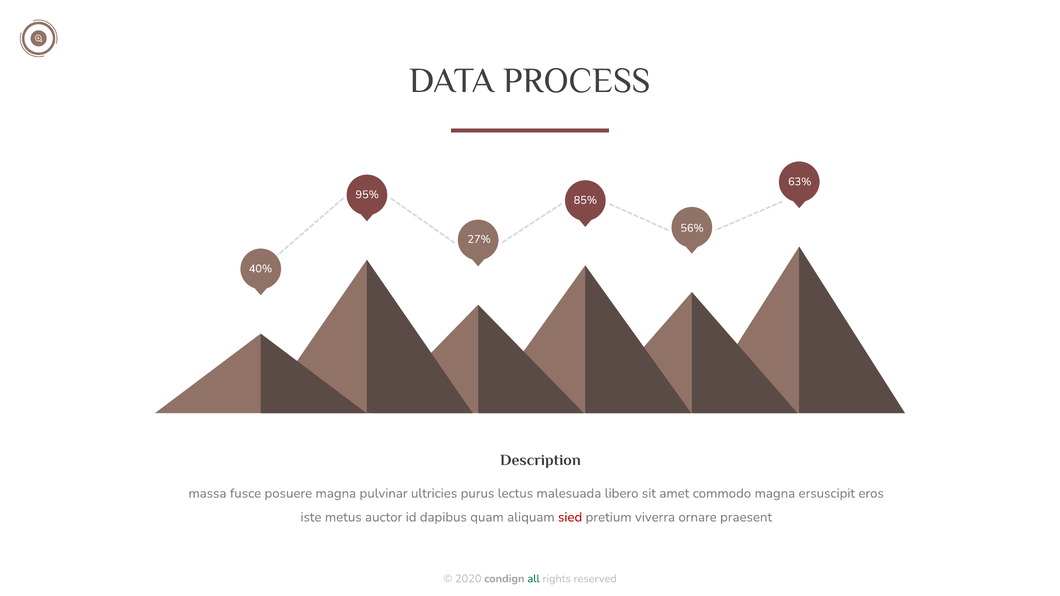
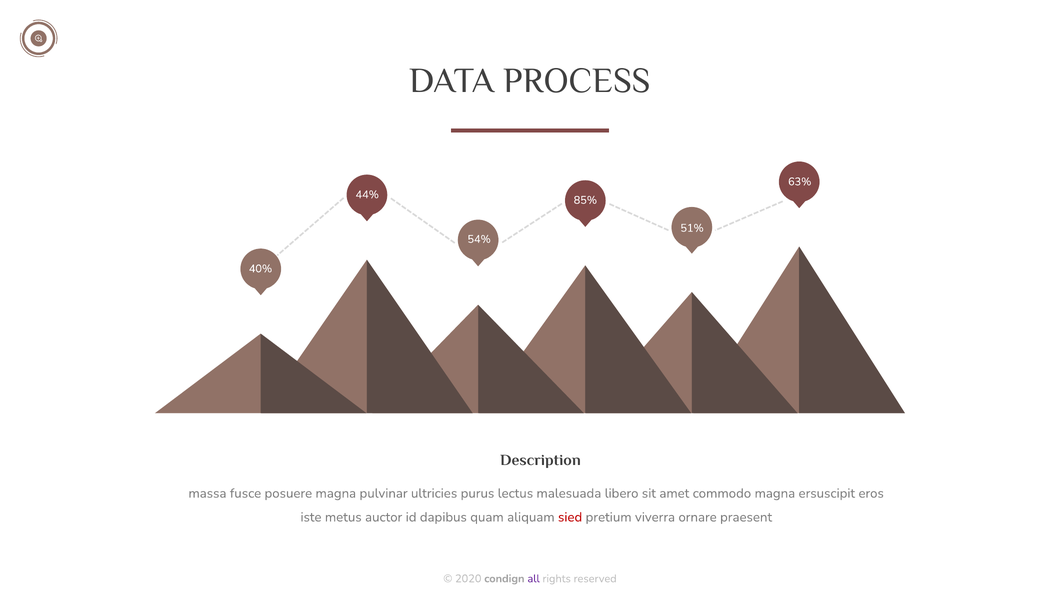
95%: 95% -> 44% (367, 195)
56%: 56% -> 51% (692, 228)
27%: 27% -> 54% (479, 239)
all colour: green -> purple (534, 579)
